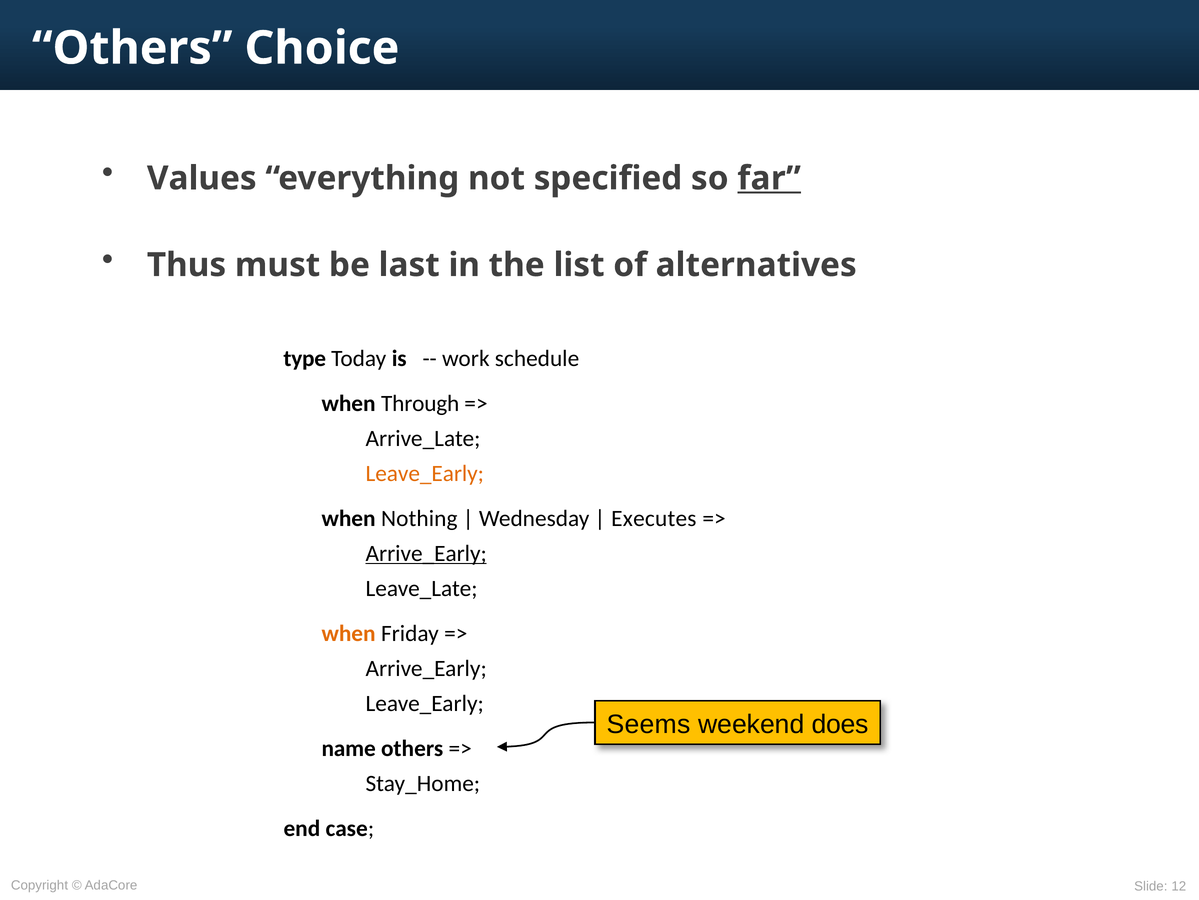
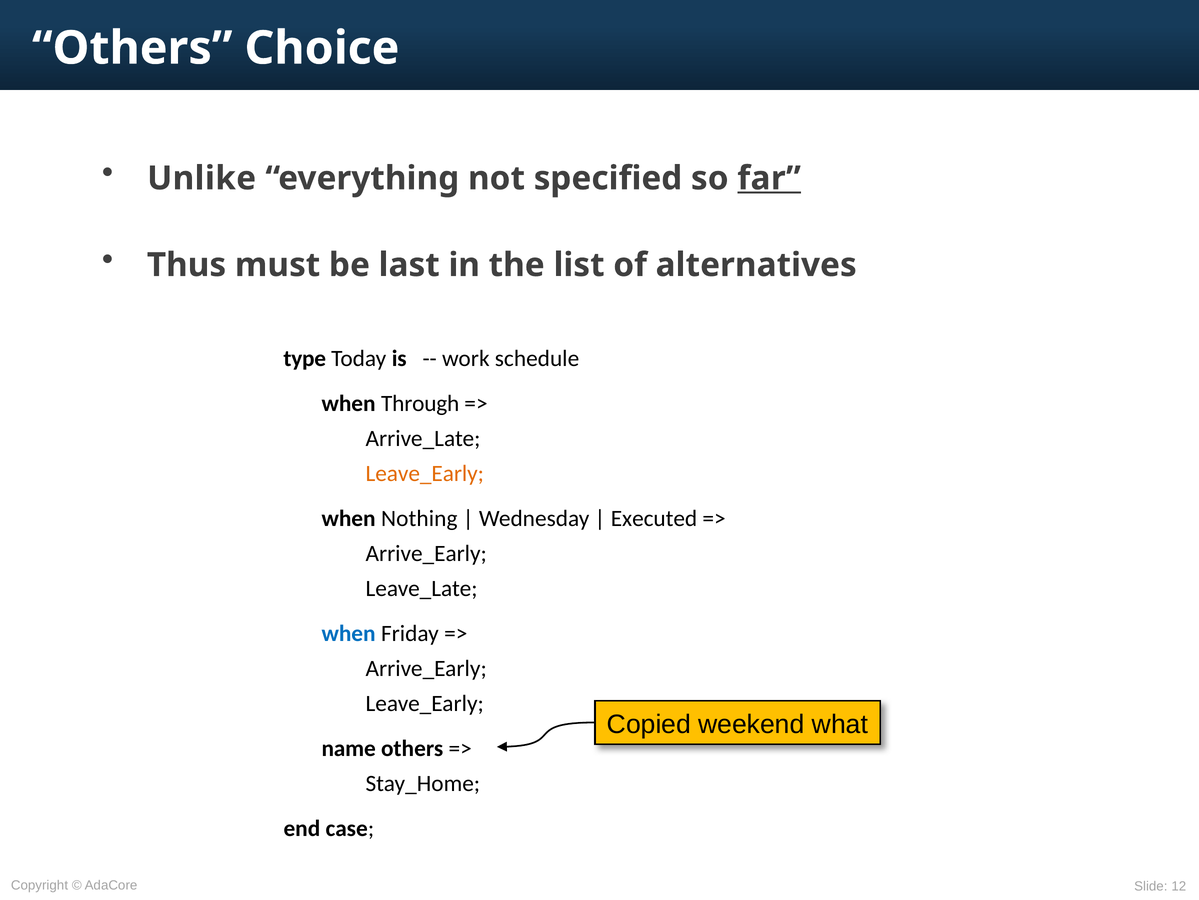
Values: Values -> Unlike (202, 178)
Executes: Executes -> Executed (654, 518)
Arrive_Early underline: present -> none (426, 553)
when colour: orange -> blue (349, 633)
Seems: Seems -> Copied (649, 724)
does: does -> what (840, 724)
